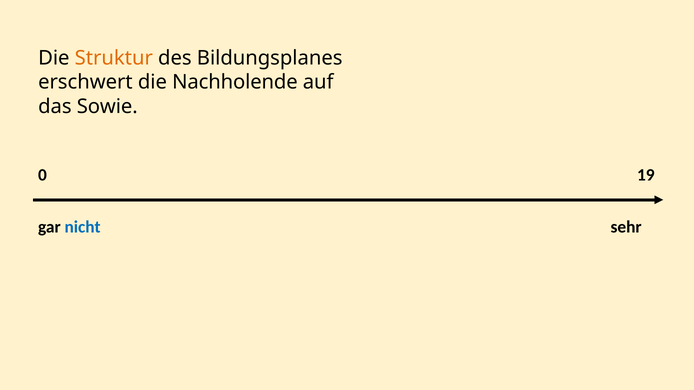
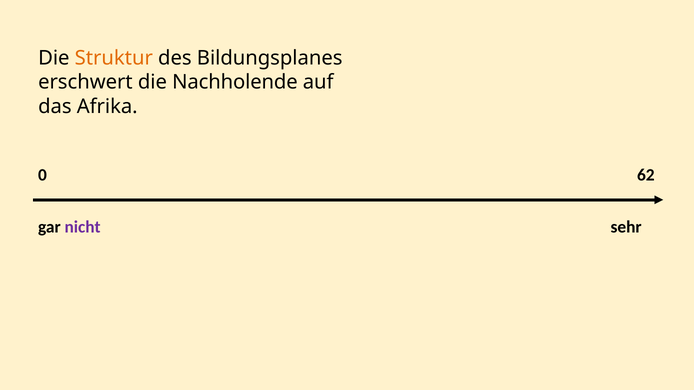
Sowie: Sowie -> Afrika (107, 107)
19: 19 -> 62 (646, 175)
nicht colour: blue -> purple (83, 227)
